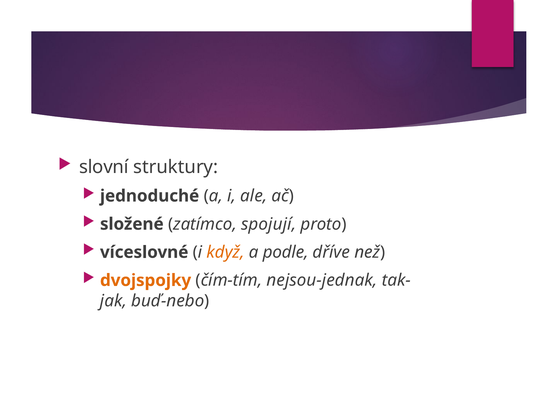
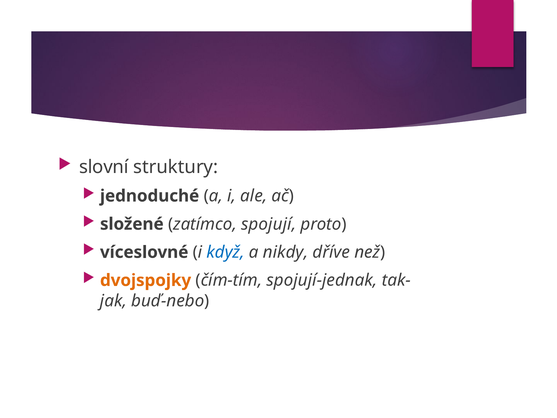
když colour: orange -> blue (225, 252)
podle: podle -> nikdy (285, 252)
nejsou-jednak: nejsou-jednak -> spojují-jednak (322, 280)
